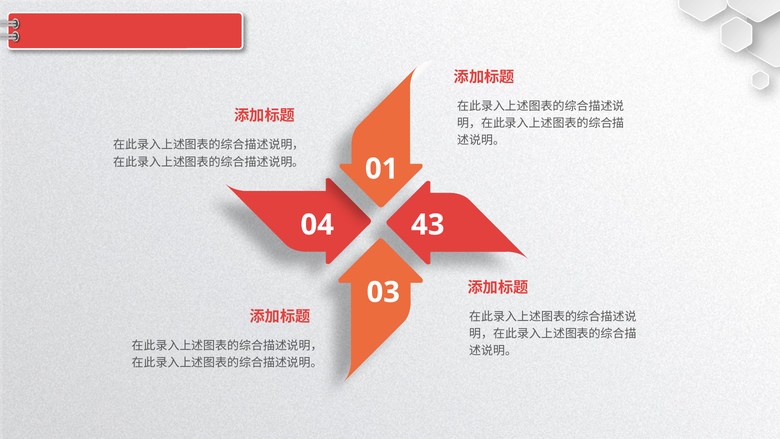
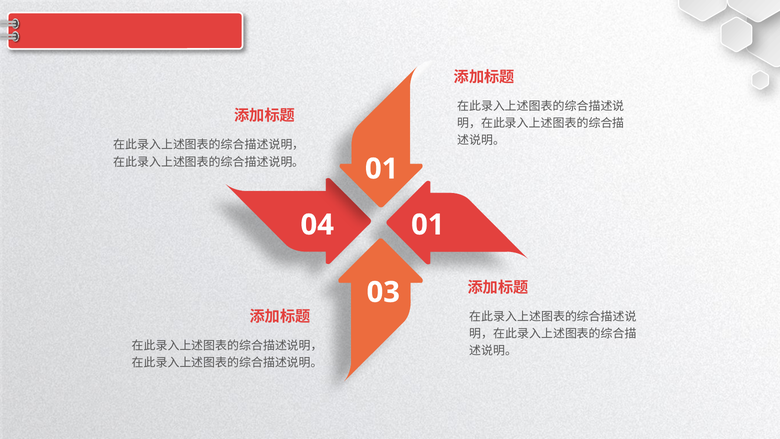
04 43: 43 -> 01 (428, 225)
